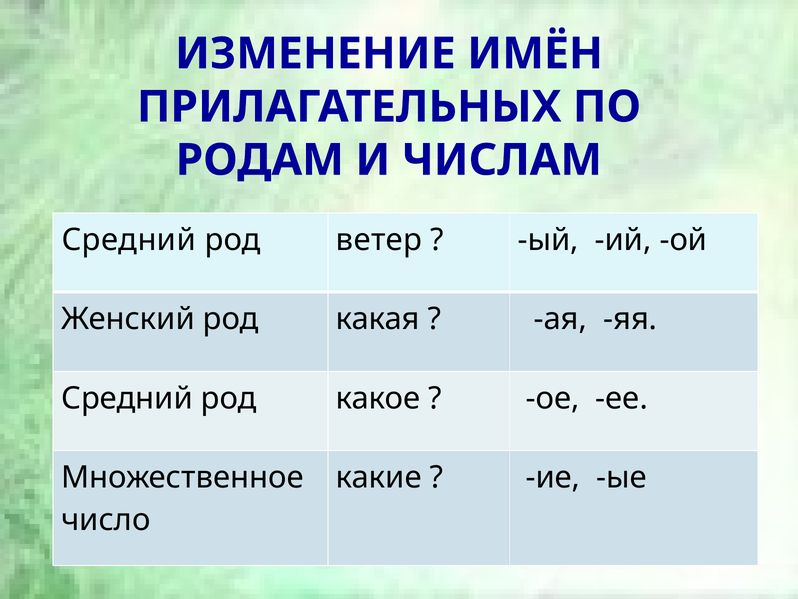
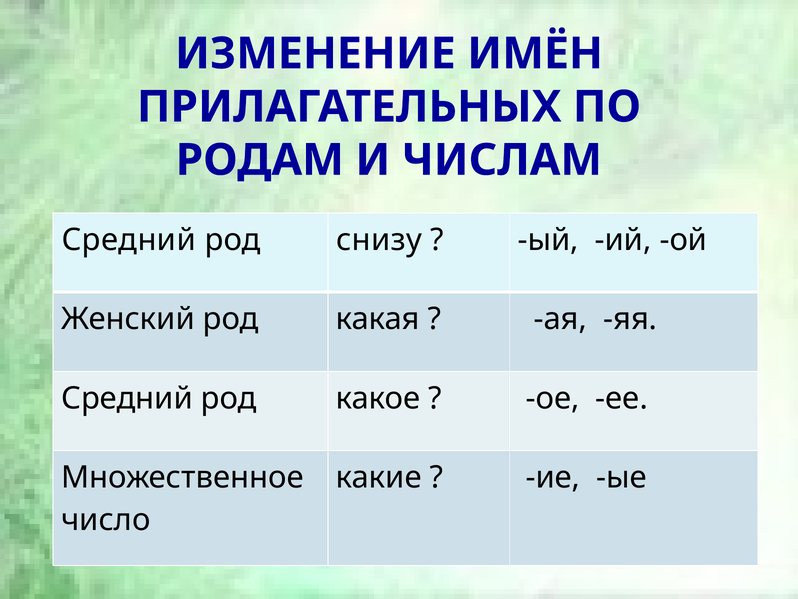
ветер: ветер -> снизу (379, 240)
